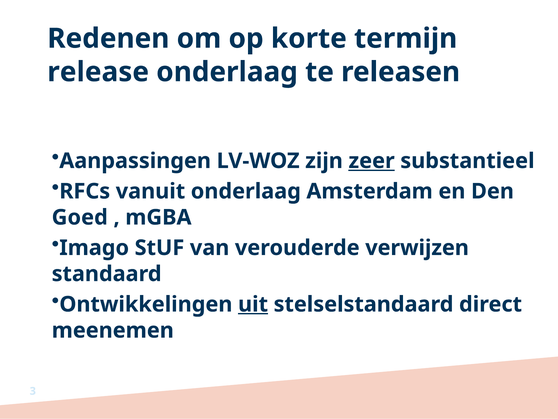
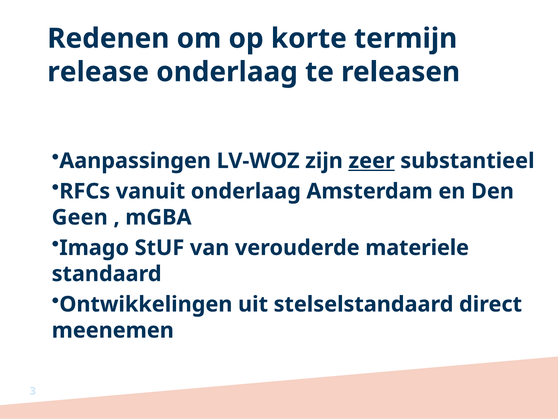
Goed: Goed -> Geen (80, 217)
verwijzen: verwijzen -> materiele (417, 248)
uit underline: present -> none (253, 304)
